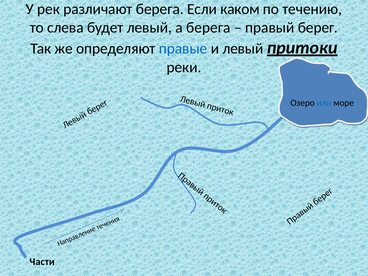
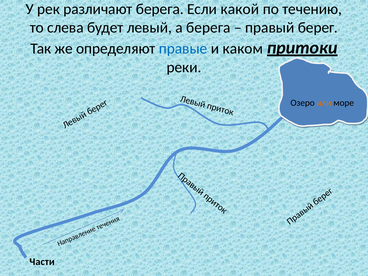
каком: каком -> какой (240, 9)
и левый: левый -> каком (243, 48)
или colour: blue -> orange (324, 103)
